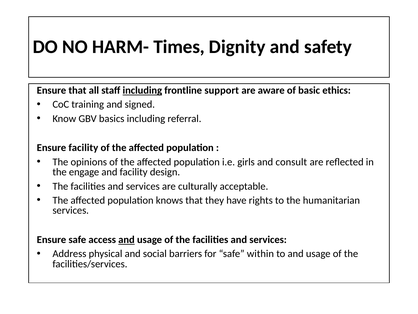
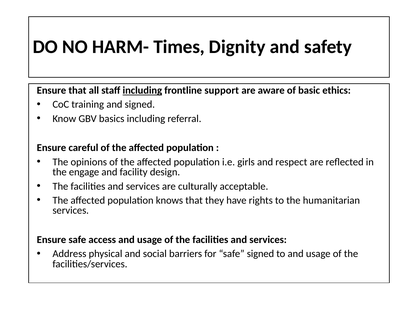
Ensure facility: facility -> careful (83, 148)
consult: consult -> respect (291, 162)
and underline: present -> none (126, 239)
safe within: within -> signed (260, 253)
